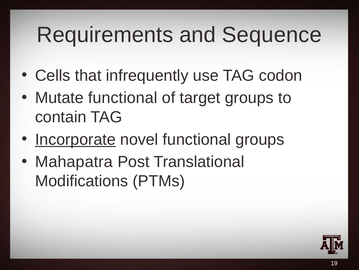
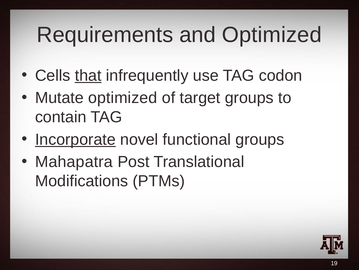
and Sequence: Sequence -> Optimized (272, 35)
that underline: none -> present (88, 75)
Mutate functional: functional -> optimized (123, 98)
